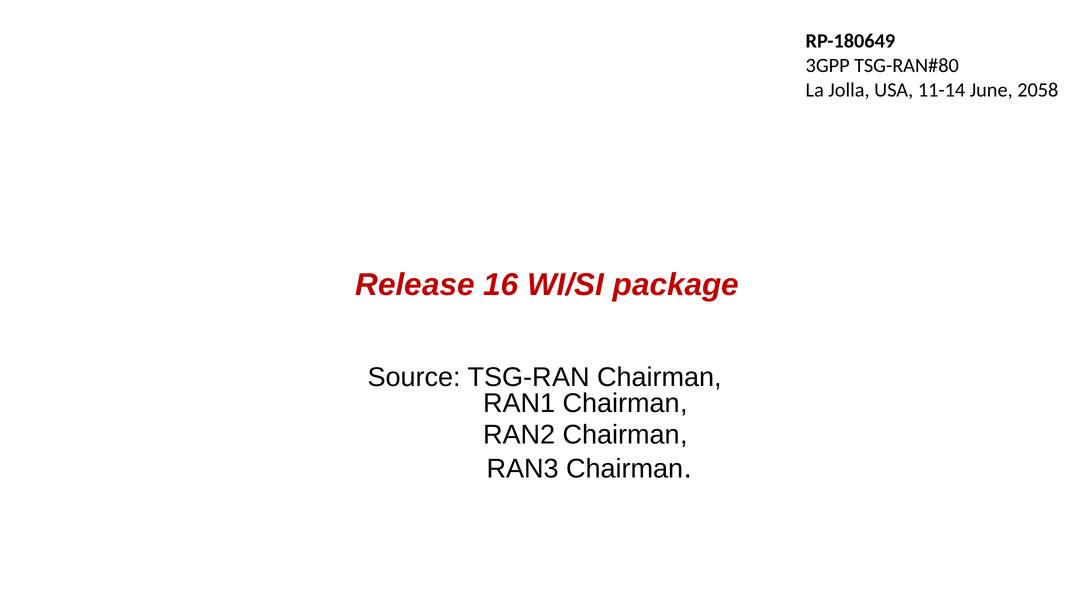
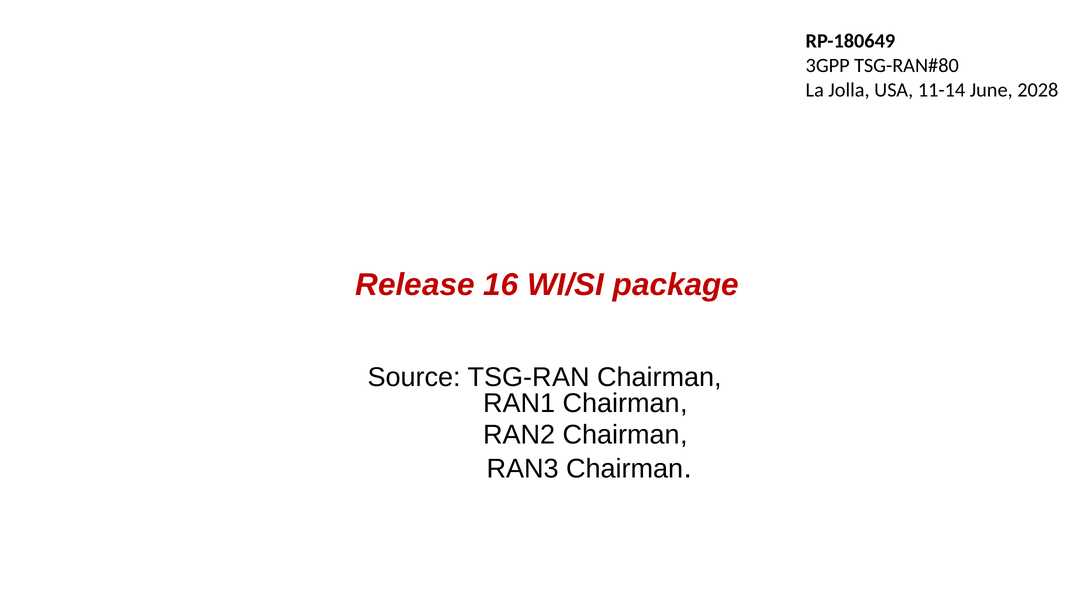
2058: 2058 -> 2028 (1038, 90)
